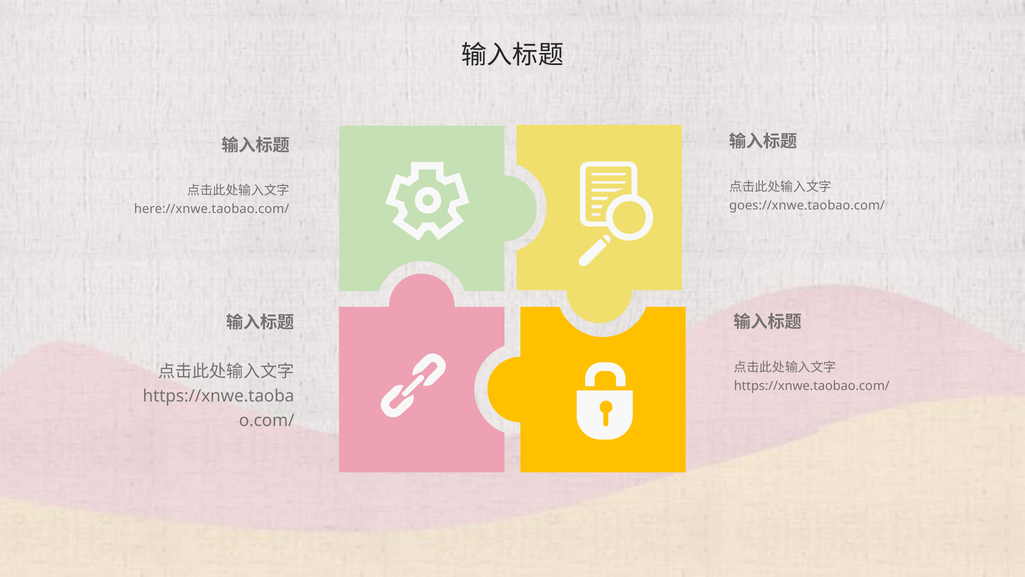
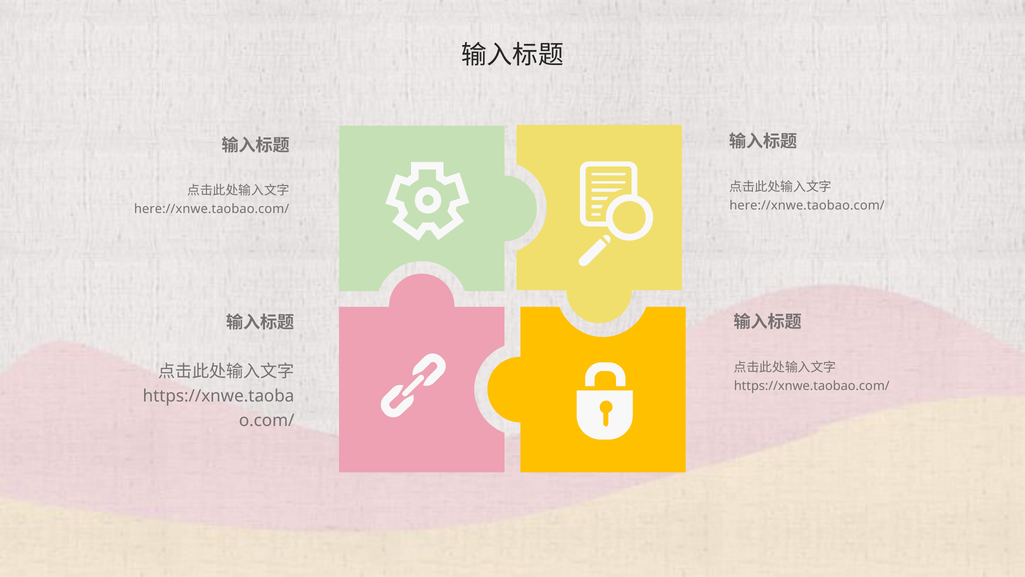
goes://xnwe.taobao.com/: goes://xnwe.taobao.com/ -> here://xnwe.taobao.com/ (807, 205)
